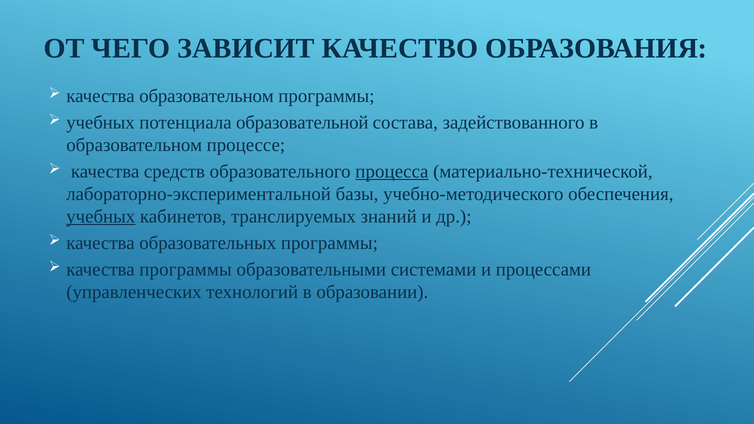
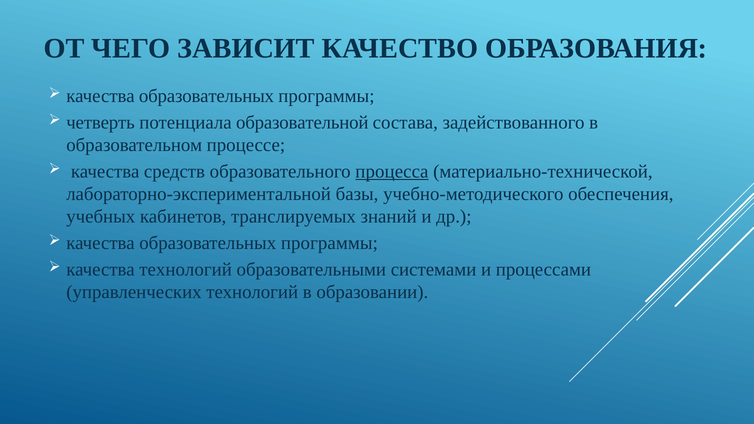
образовательном: образовательном -> образовательных (207, 96)
учебных: учебных -> четверть (101, 122)
учебных underline: present -> none (101, 217)
качества программы: программы -> технологий (186, 269)
